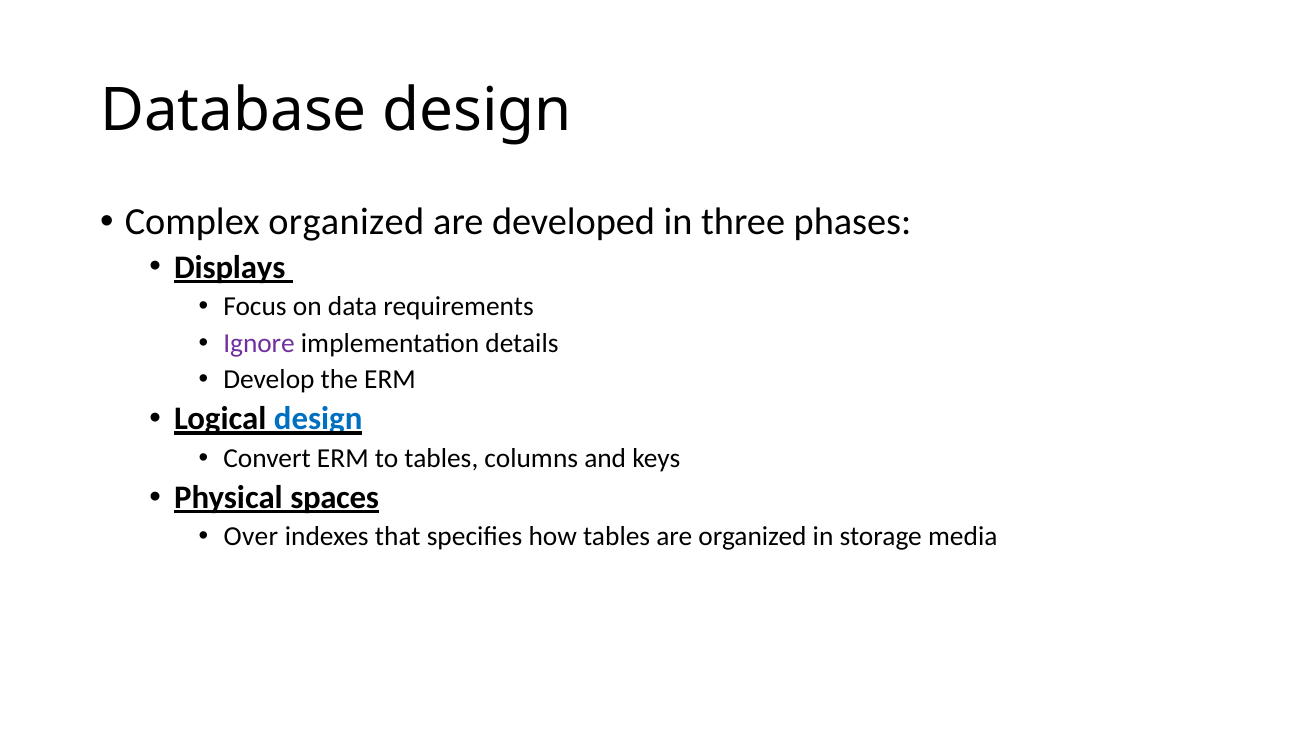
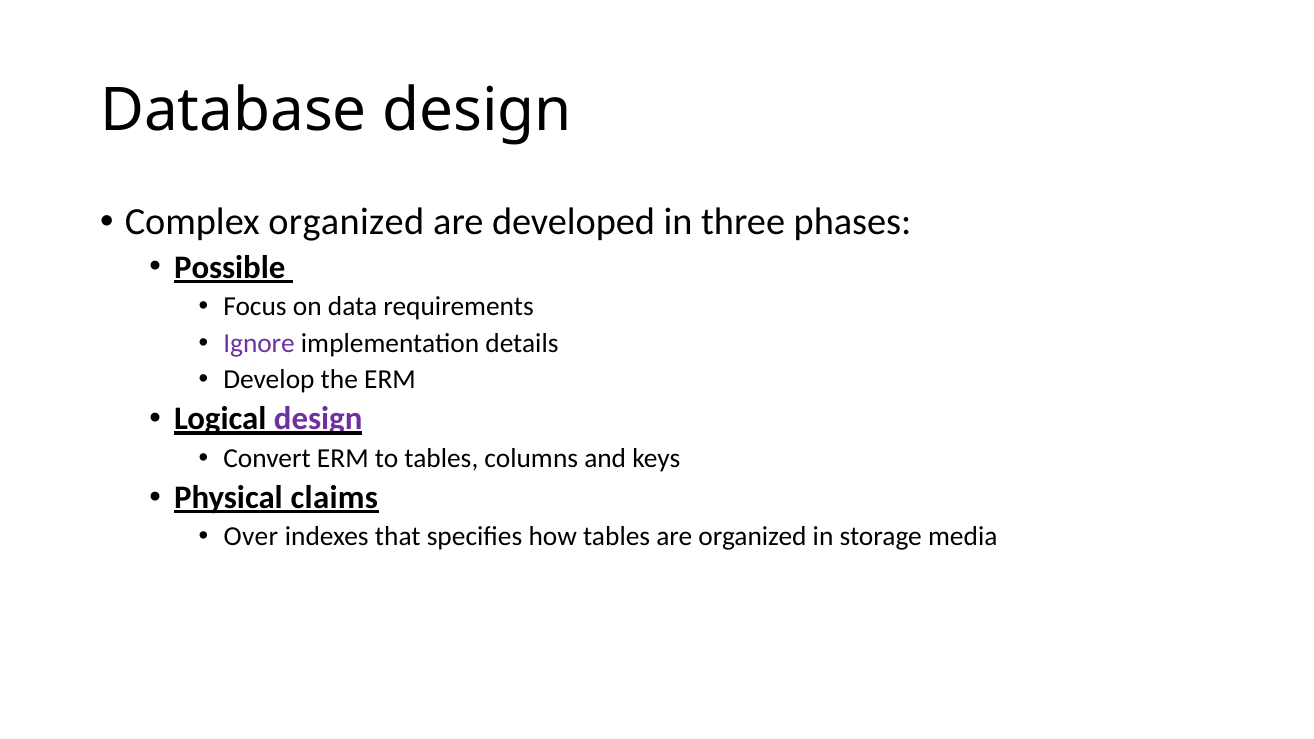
Displays: Displays -> Possible (230, 267)
design colour: blue -> purple (318, 419)
spaces: spaces -> claims (334, 498)
